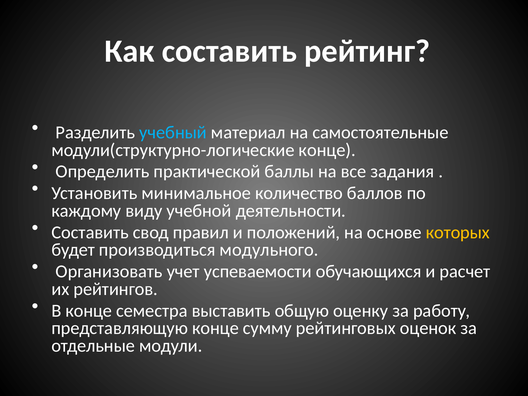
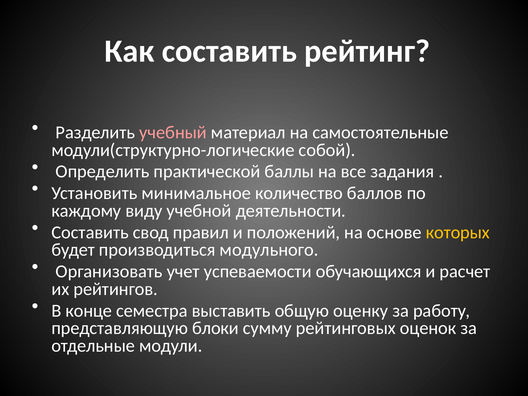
учебный colour: light blue -> pink (173, 132)
модули(структурно-логические конце: конце -> собой (327, 150)
представляющую конце: конце -> блоки (215, 328)
